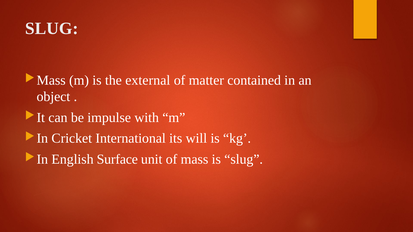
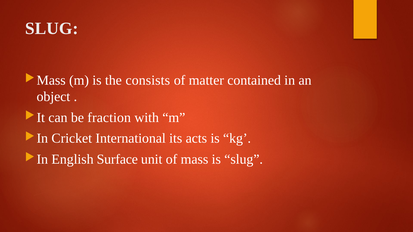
external: external -> consists (148, 80)
impulse: impulse -> fraction (109, 118)
will: will -> acts (196, 139)
